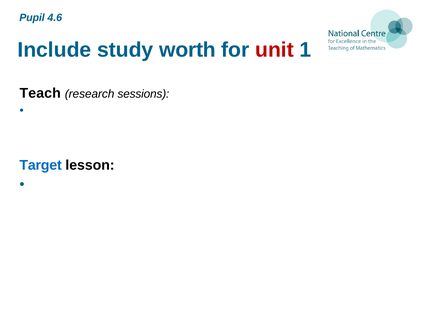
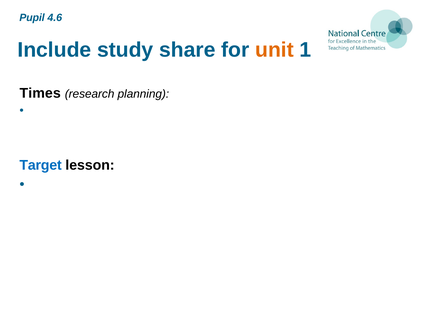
worth: worth -> share (187, 50)
unit colour: red -> orange (275, 50)
Teach: Teach -> Times (40, 93)
sessions: sessions -> planning (143, 94)
